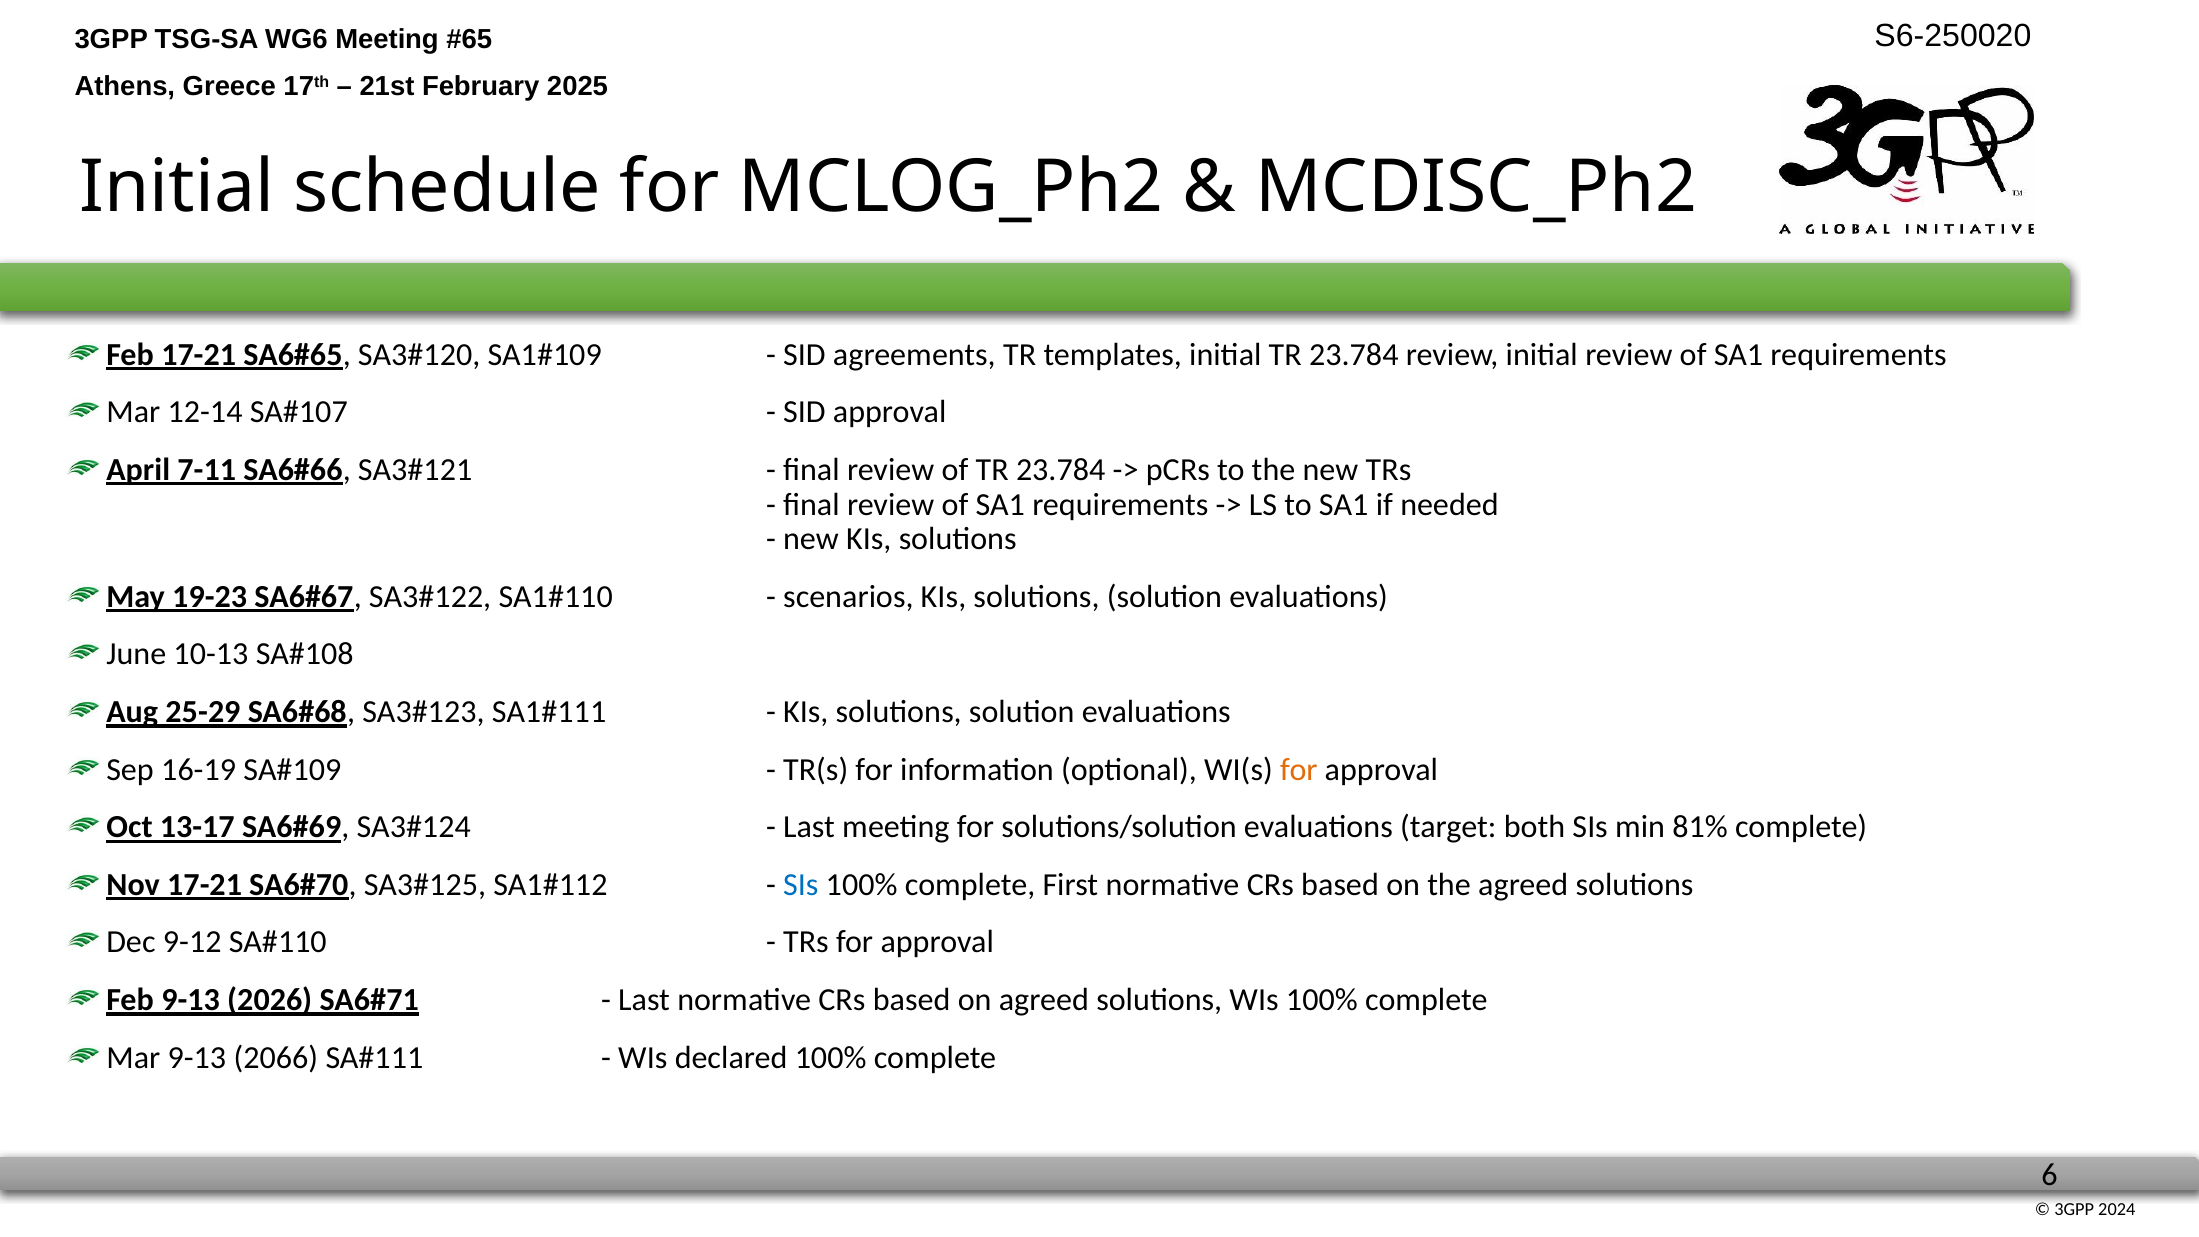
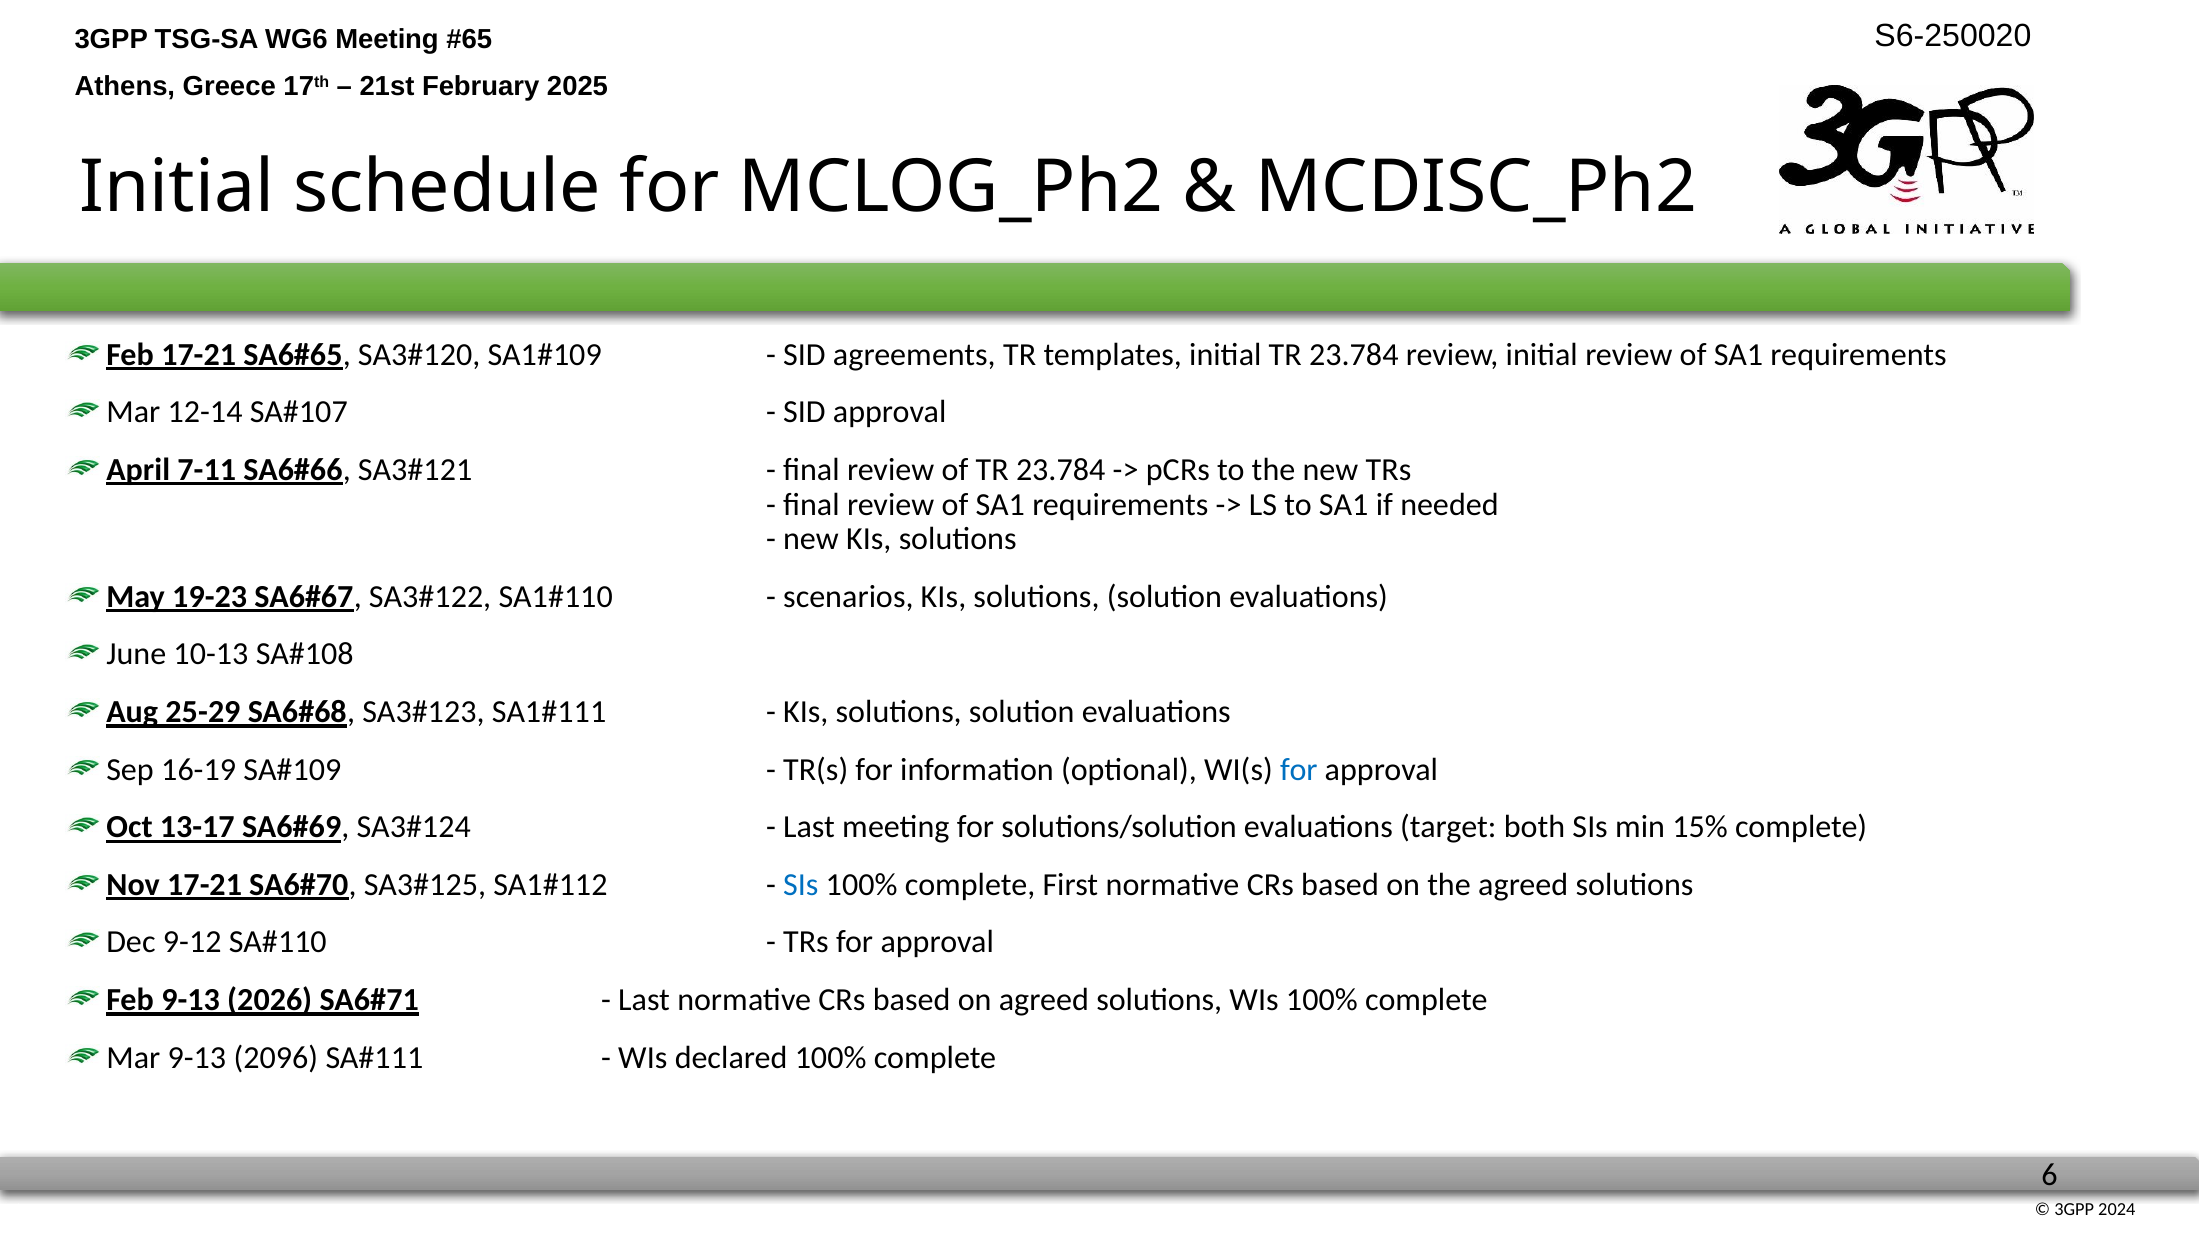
for colour: orange -> blue (1299, 770)
81%: 81% -> 15% (1700, 827)
2066: 2066 -> 2096 (276, 1058)
